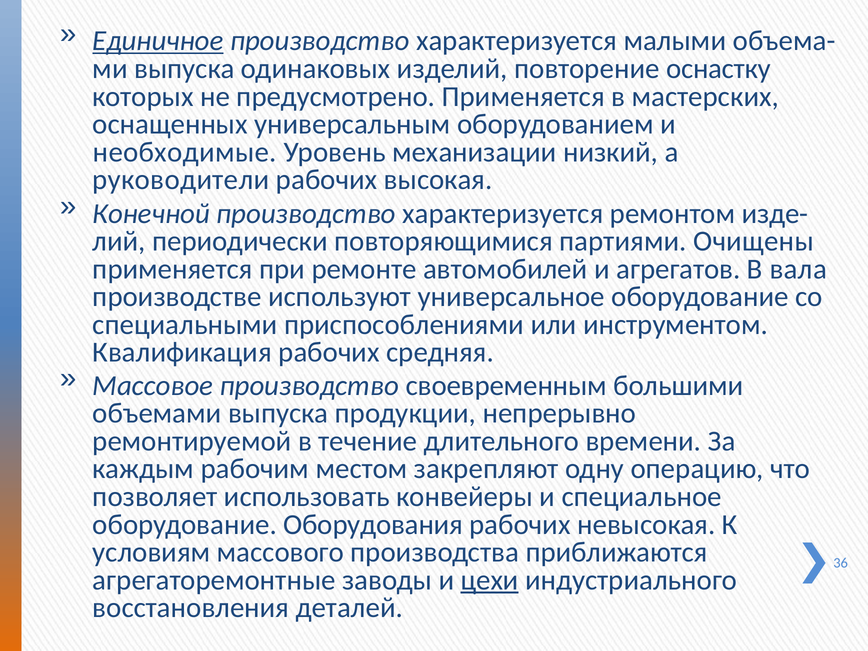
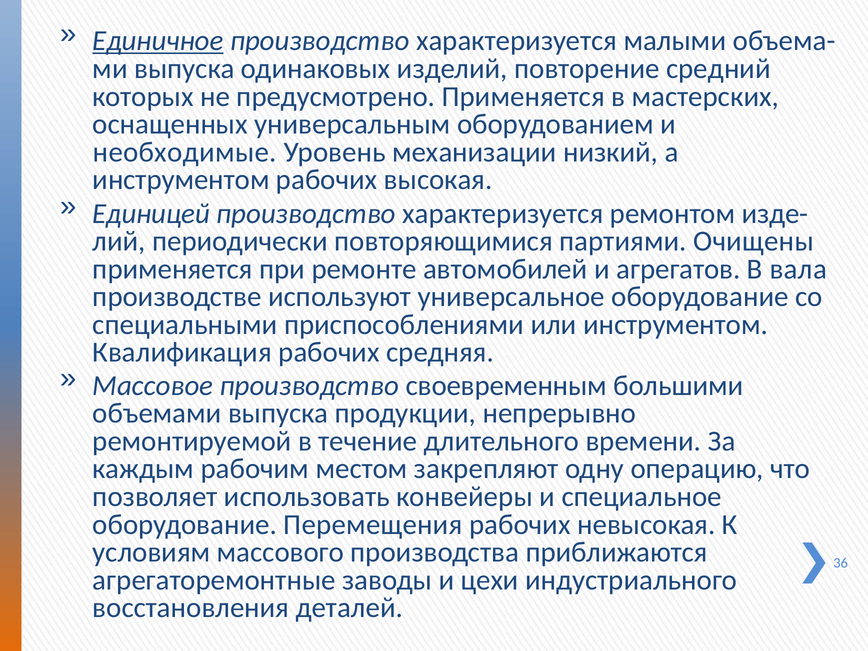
оснастку: оснастку -> средний (718, 69)
руководители: руководители -> инструментом (181, 180)
Конечной: Конечной -> Единицей (151, 213)
Оборудования: Оборудования -> Перемещения (373, 524)
цехи underline: present -> none (490, 580)
